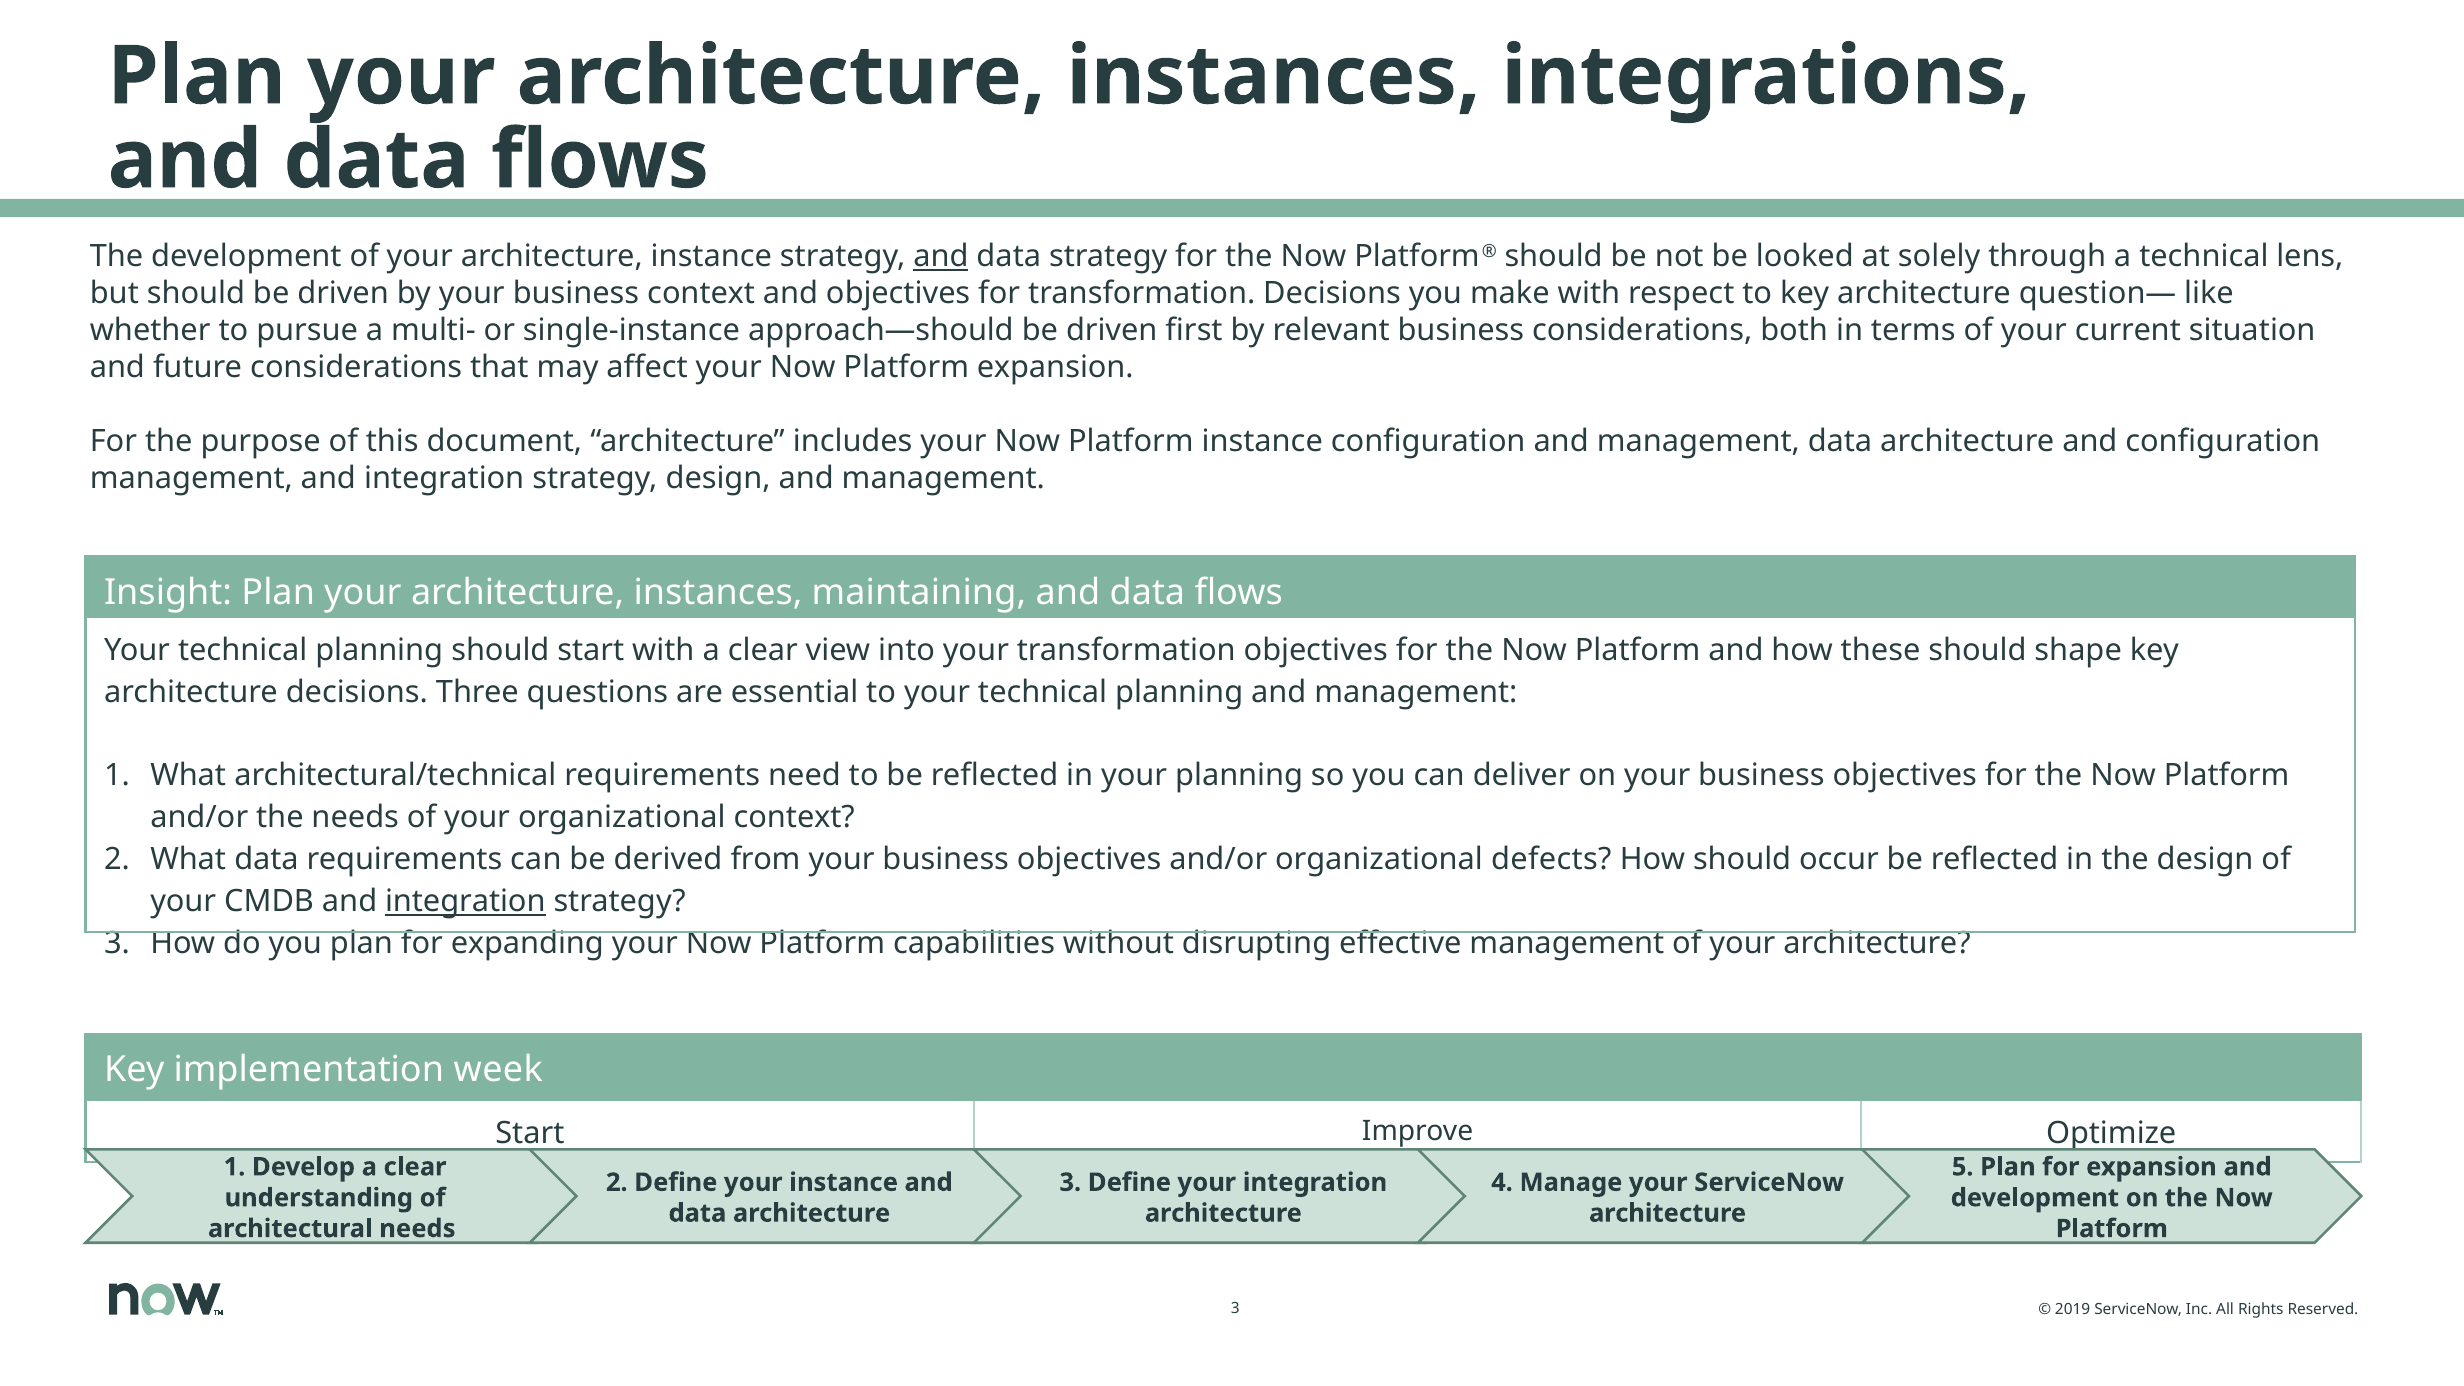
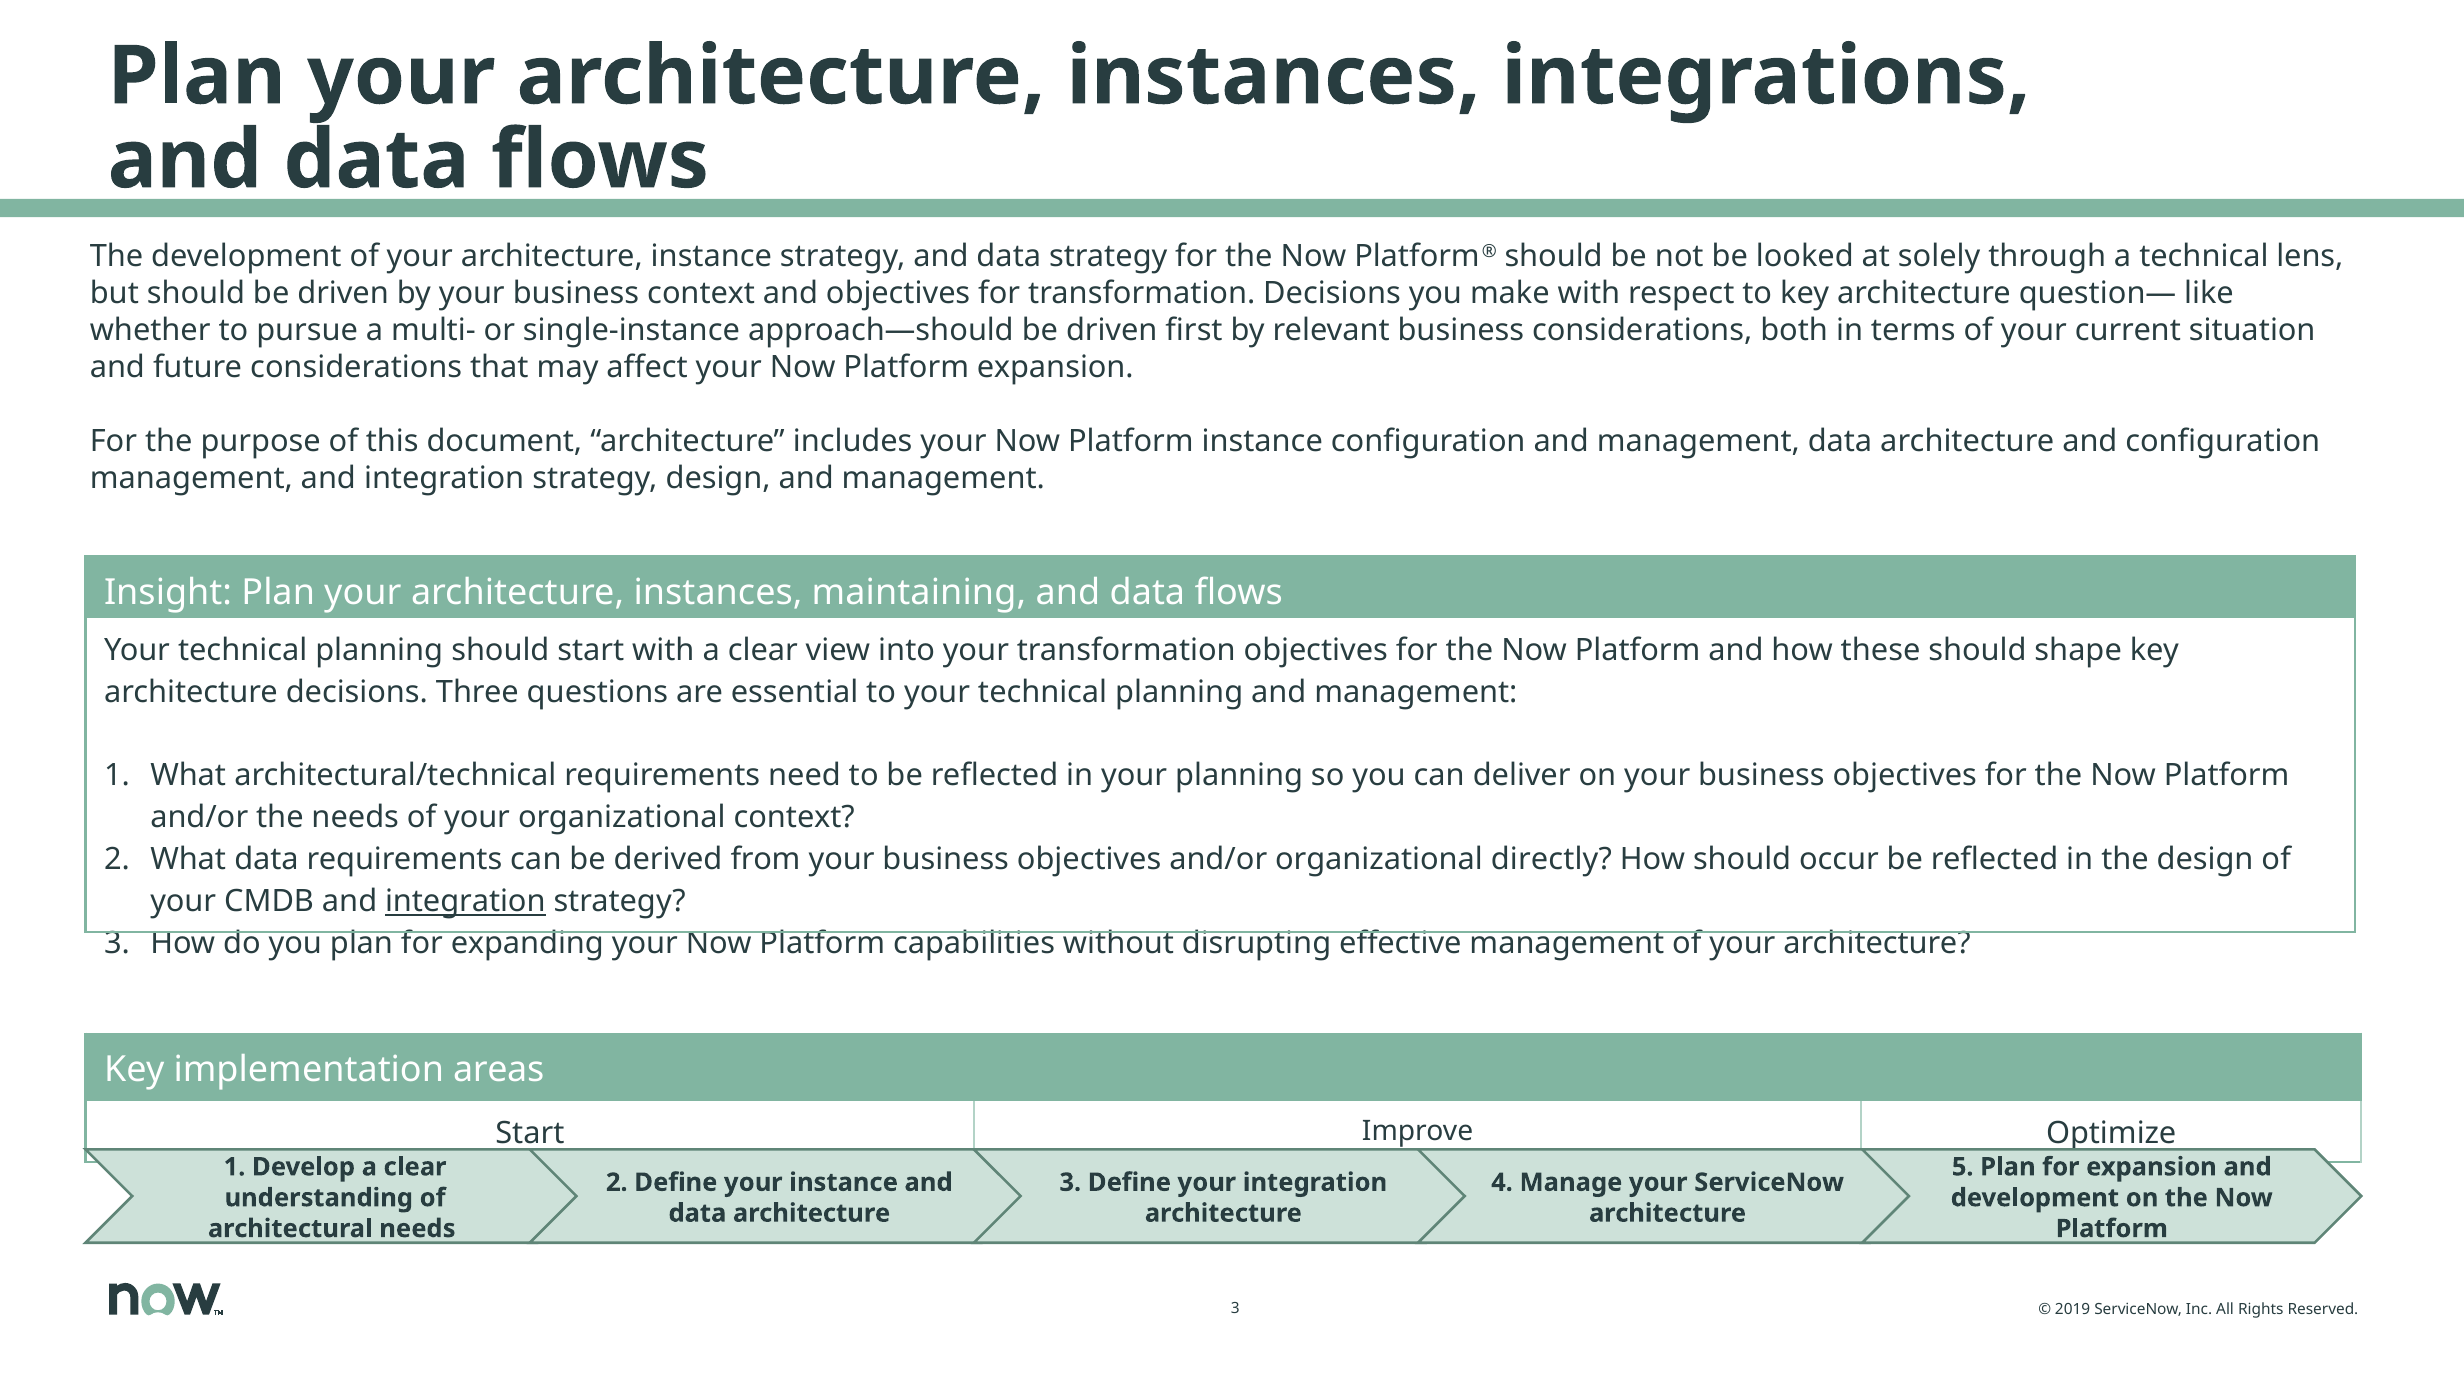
and underline: present -> none (941, 257)
defects: defects -> directly (1551, 860)
week: week -> areas (499, 1070)
